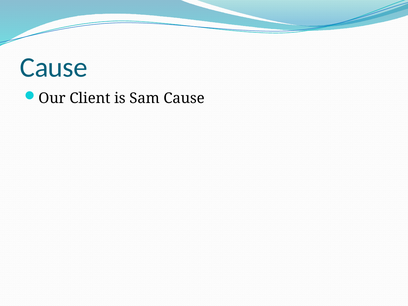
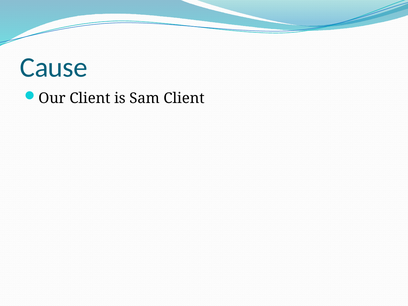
Sam Cause: Cause -> Client (184, 98)
